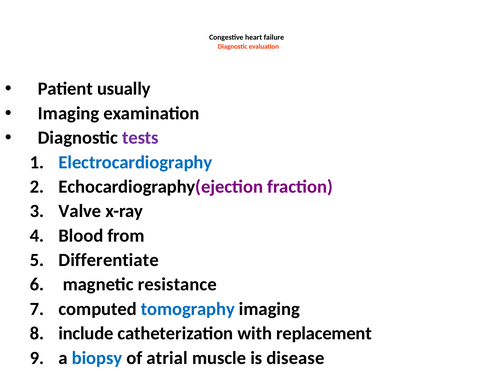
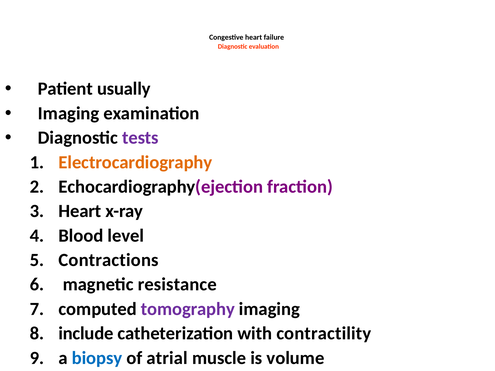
Electrocardiography colour: blue -> orange (135, 162)
Valve: Valve -> Heart (80, 211)
from: from -> level (126, 236)
Differentiate: Differentiate -> Contractions (109, 260)
tomography colour: blue -> purple (188, 309)
replacement: replacement -> contractility (324, 334)
disease: disease -> volume (296, 358)
